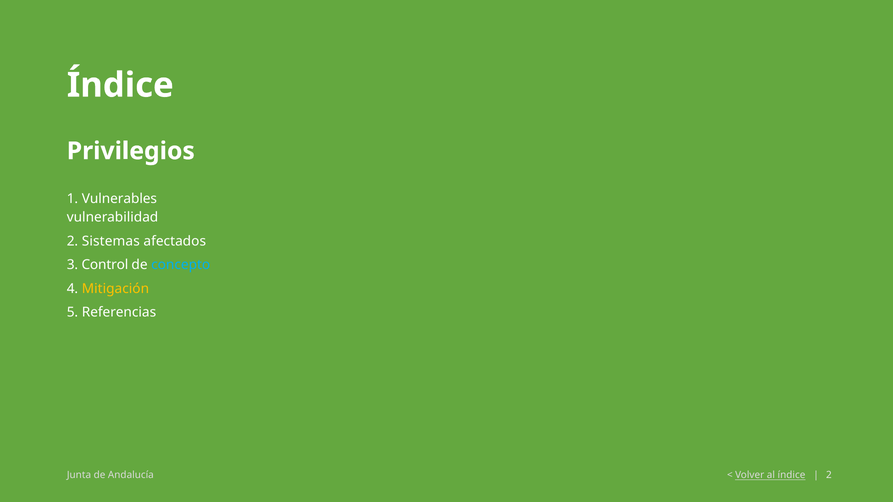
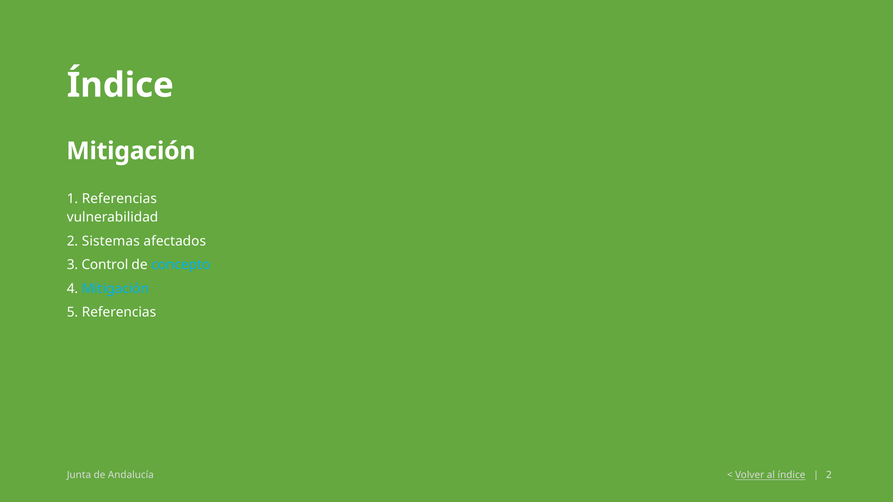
Privilegios: Privilegios -> Mitigación (131, 151)
1 Vulnerables: Vulnerables -> Referencias (119, 199)
Mitigación colour: yellow -> light blue (115, 289)
